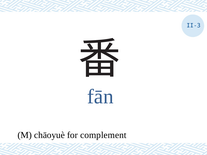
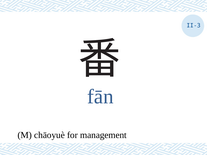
complement: complement -> management (103, 135)
